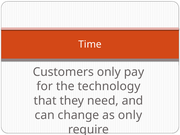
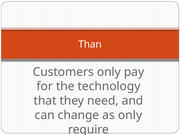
Time: Time -> Than (90, 44)
